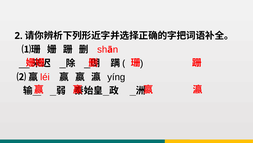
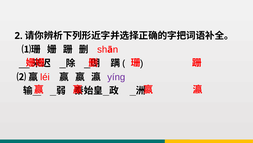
yíng colour: black -> purple (116, 77)
